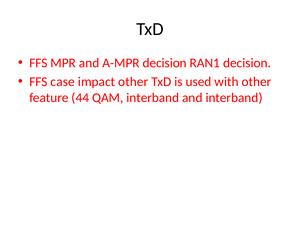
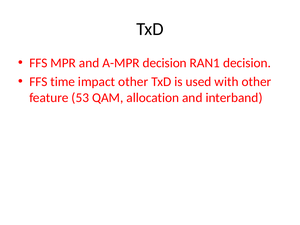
case: case -> time (63, 82)
44: 44 -> 53 (80, 98)
QAM interband: interband -> allocation (153, 98)
